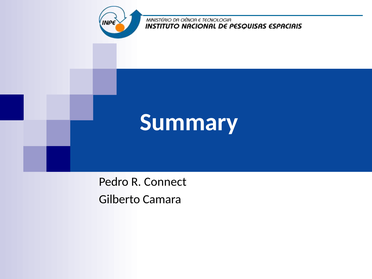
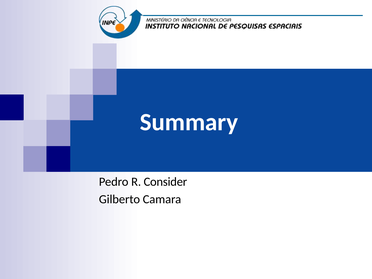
Connect: Connect -> Consider (165, 182)
